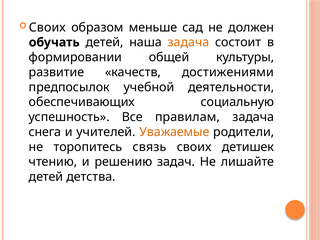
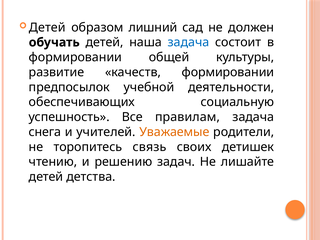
Своих: Своих -> Детей (47, 27)
меньше: меньше -> лишний (153, 27)
задача colour: orange -> blue (189, 42)
качеств достижениями: достижениями -> формировании (228, 72)
